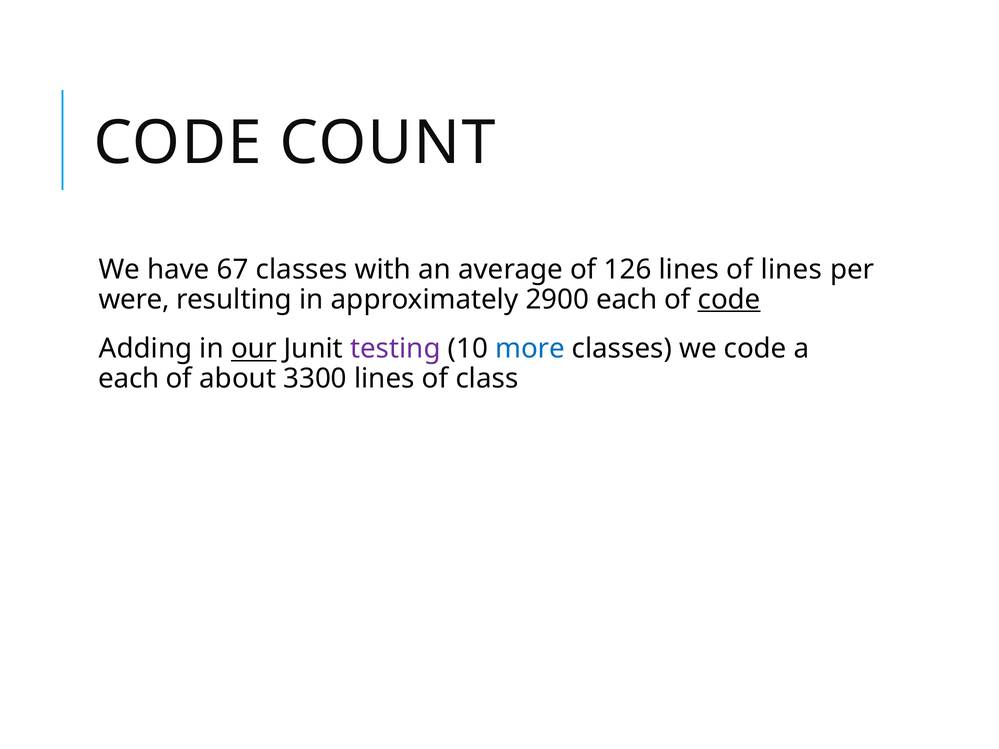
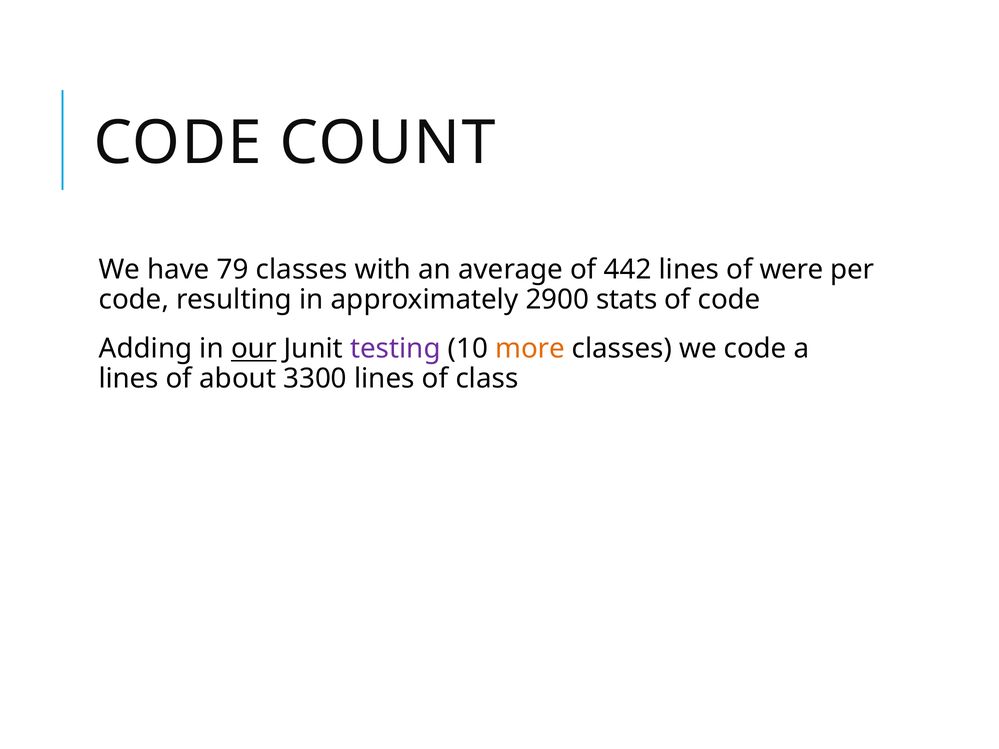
67: 67 -> 79 (233, 270)
126: 126 -> 442 (628, 270)
of lines: lines -> were (792, 270)
were: were -> code (134, 300)
2900 each: each -> stats (627, 300)
code underline: present -> none (729, 300)
more colour: blue -> orange (530, 349)
each: each -> lines (129, 379)
